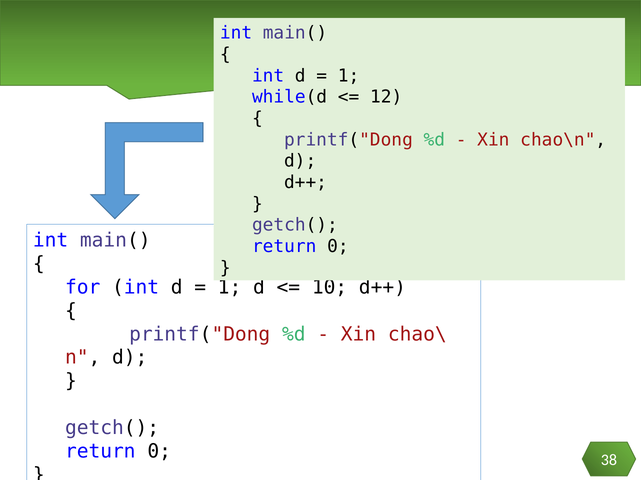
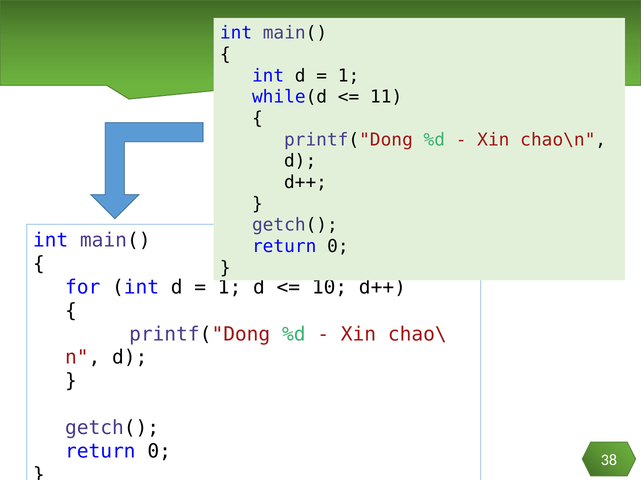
12: 12 -> 11 (386, 97)
